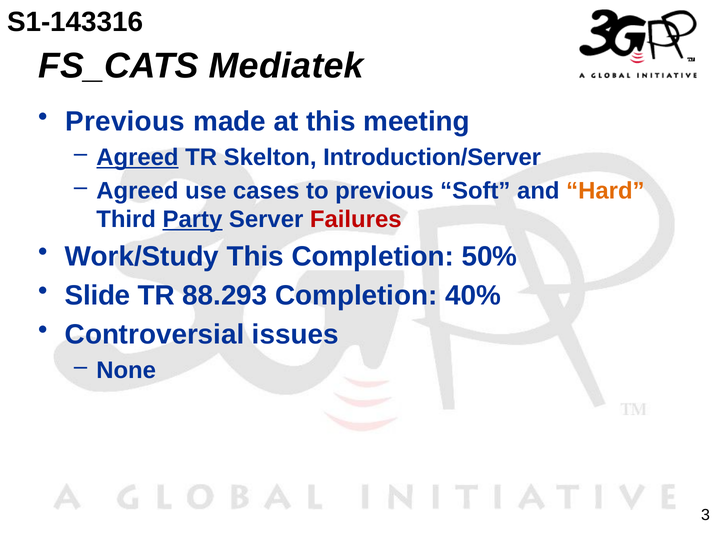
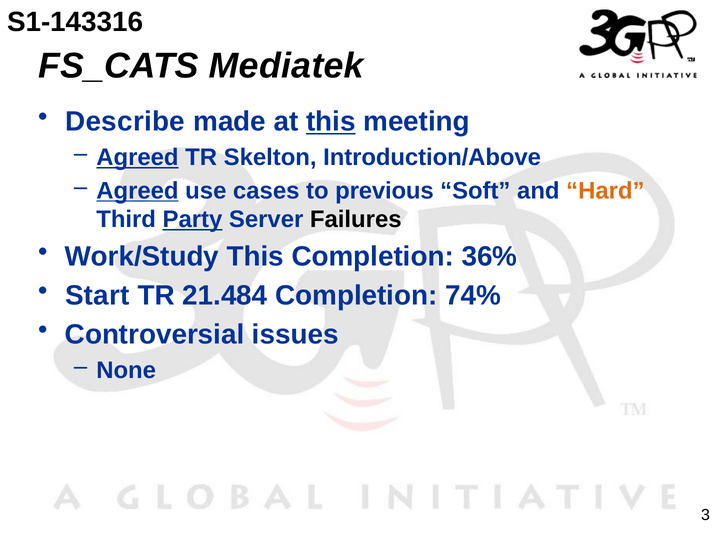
Previous: Previous -> Describe (125, 122)
this underline: none -> present (331, 122)
Introduction/Server: Introduction/Server -> Introduction/Above (432, 157)
Agreed underline: none -> present (137, 191)
Failures colour: red -> black (356, 219)
50%: 50% -> 36% (489, 256)
Slide: Slide -> Start (97, 295)
88.293: 88.293 -> 21.484 (225, 295)
40%: 40% -> 74% (473, 295)
